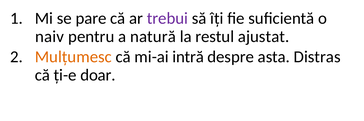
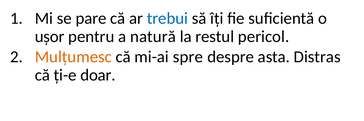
trebui colour: purple -> blue (167, 18)
naiv: naiv -> ușor (50, 37)
ajustat: ajustat -> pericol (264, 37)
intră: intră -> spre (188, 57)
